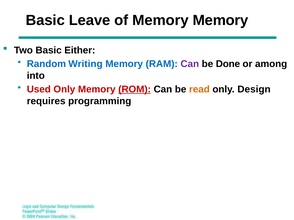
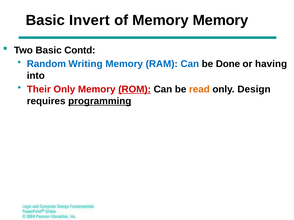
Leave: Leave -> Invert (89, 20)
Either: Either -> Contd (80, 50)
Can colour: purple -> blue (190, 64)
among: among -> having (271, 64)
Used: Used -> Their (39, 89)
programming underline: none -> present (100, 101)
